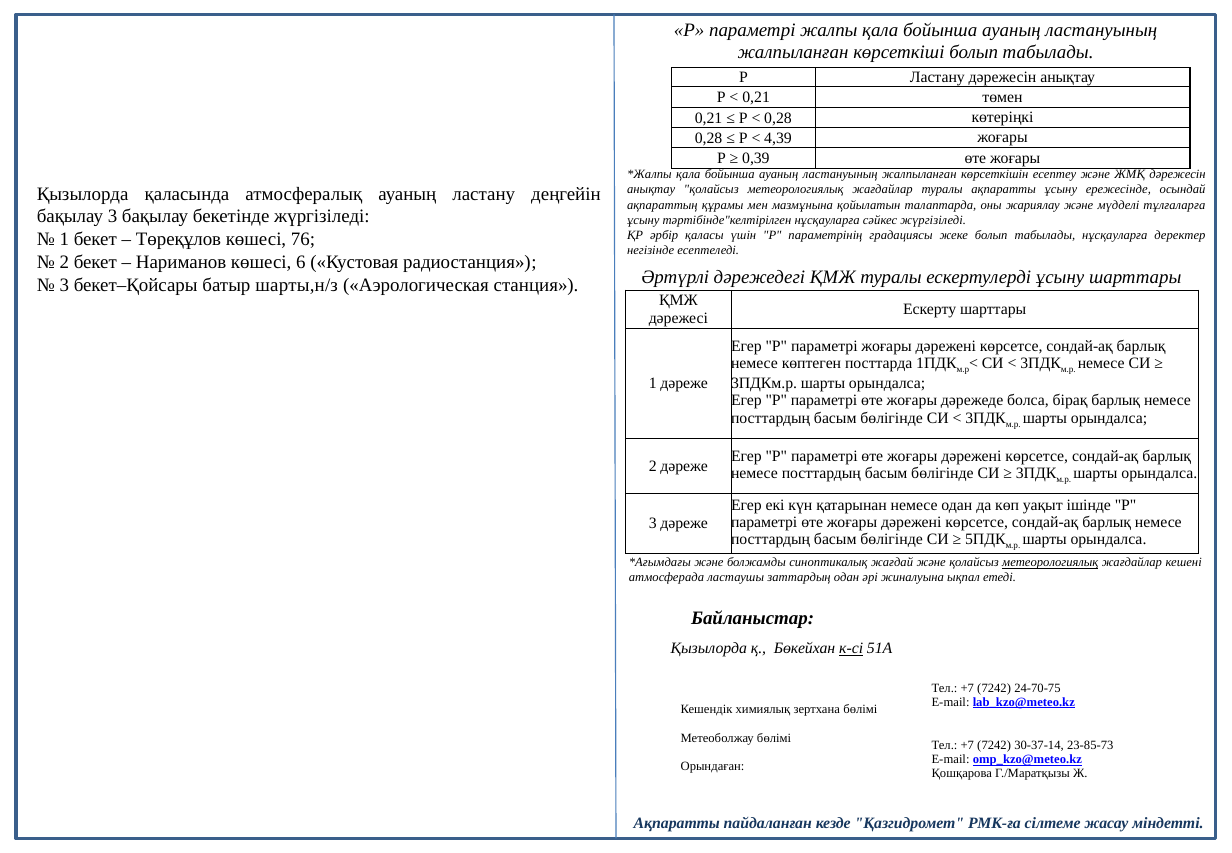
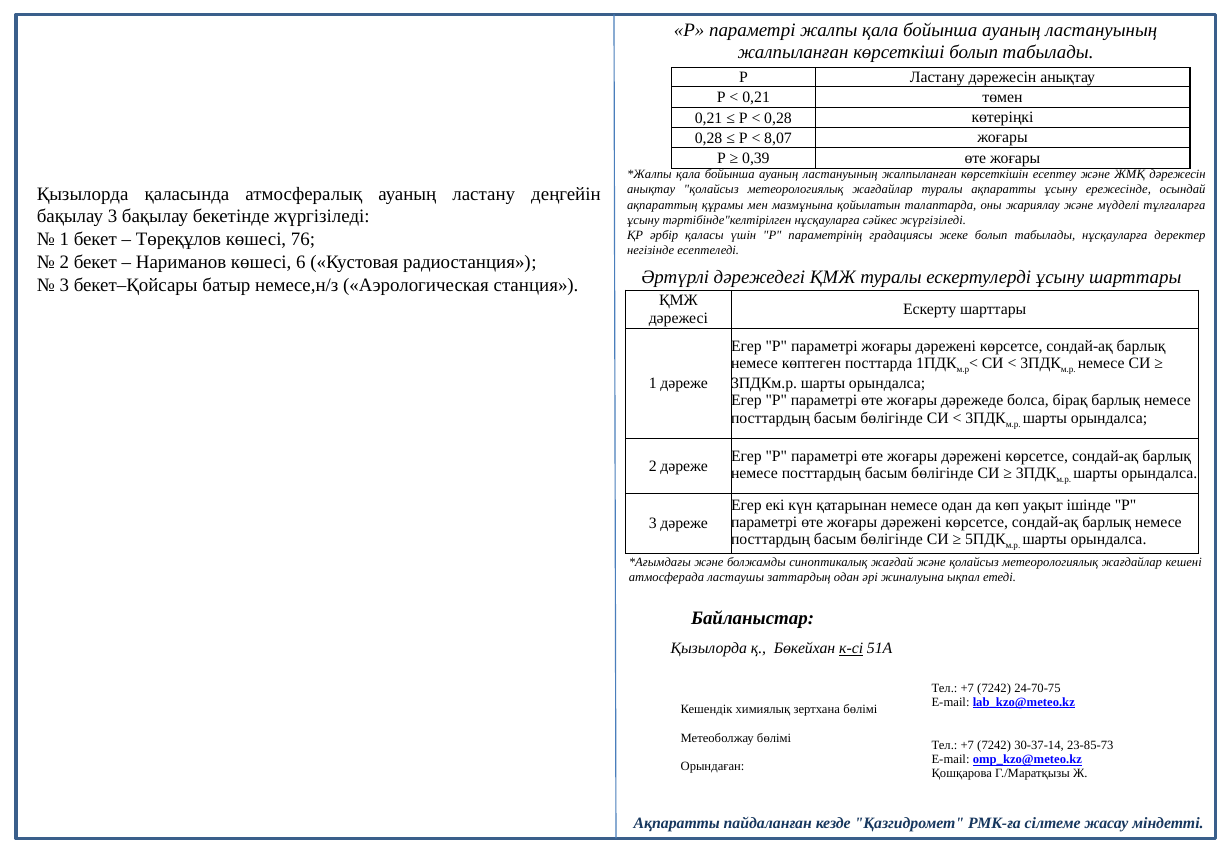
4,39: 4,39 -> 8,07 (778, 138)
шарты,н/з: шарты,н/з -> немесе,н/з (297, 285)
метеорологиялық underline: present -> none (1050, 562)
